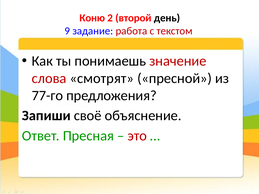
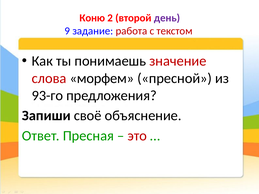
день colour: black -> purple (167, 18)
смотрят: смотрят -> морфем (102, 78)
77-го: 77-го -> 93-го (47, 96)
